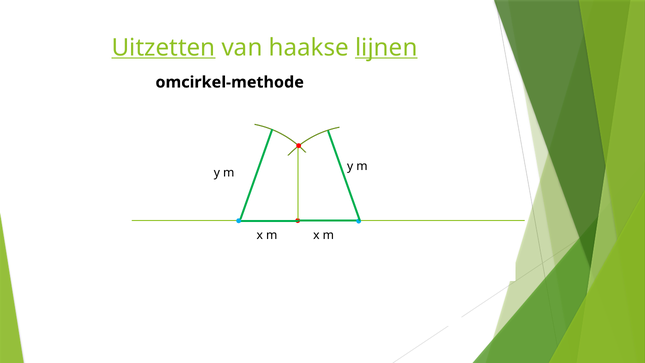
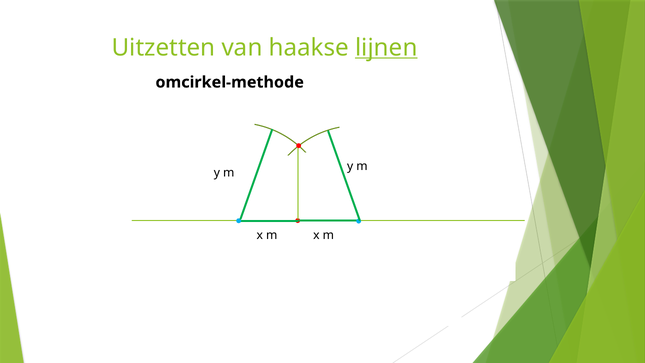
Uitzetten underline: present -> none (164, 48)
